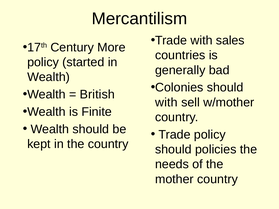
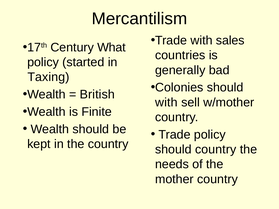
More: More -> What (111, 47)
Wealth: Wealth -> Taxing (48, 77)
should policies: policies -> country (216, 150)
